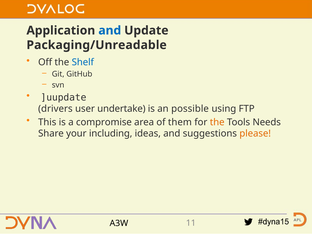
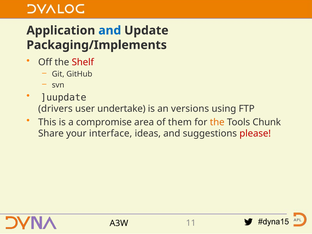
Packaging/Unreadable: Packaging/Unreadable -> Packaging/Implements (97, 45)
Shelf colour: blue -> red (83, 62)
possible: possible -> versions (190, 109)
Needs: Needs -> Chunk (267, 122)
including: including -> interface (111, 134)
please colour: orange -> red (255, 134)
